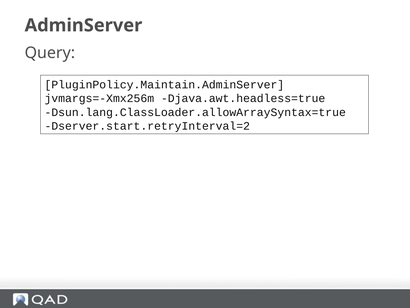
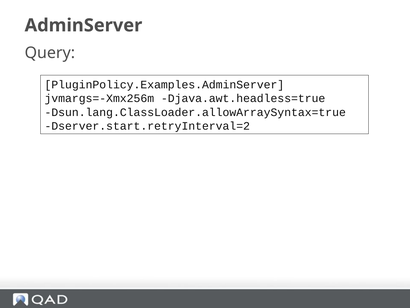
PluginPolicy.Maintain.AdminServer: PluginPolicy.Maintain.AdminServer -> PluginPolicy.Examples.AdminServer (164, 85)
